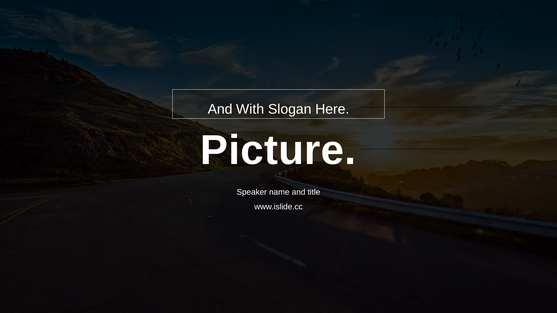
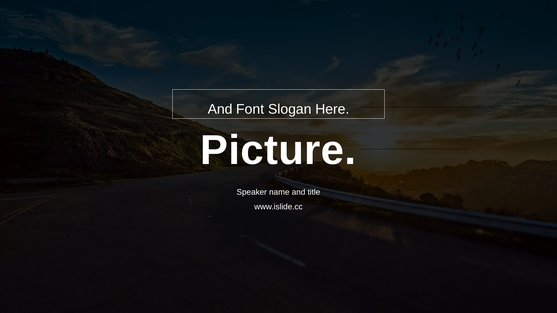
With: With -> Font (250, 109)
